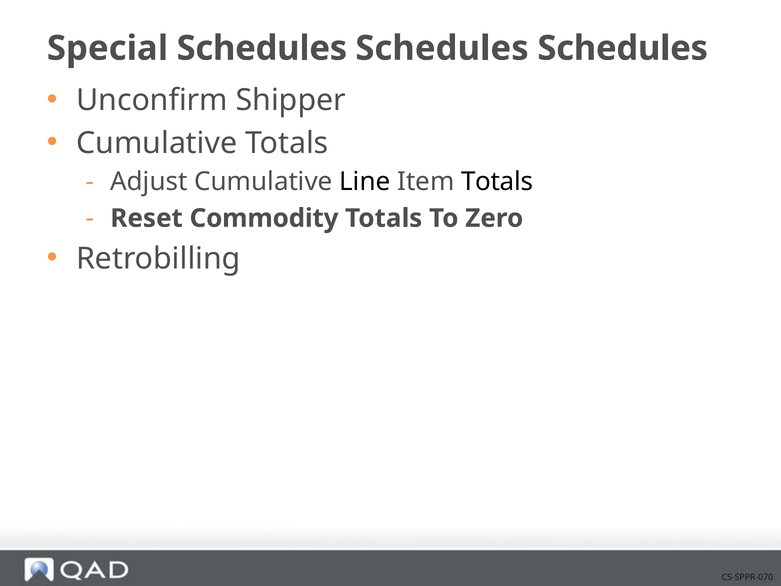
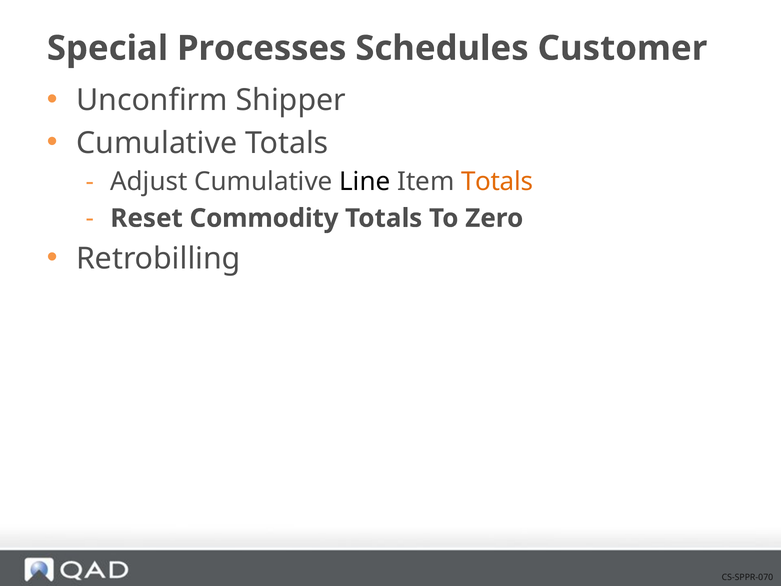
Special Schedules: Schedules -> Processes (262, 48)
Schedules: Schedules -> Customer (622, 48)
Totals colour: black -> orange (497, 182)
